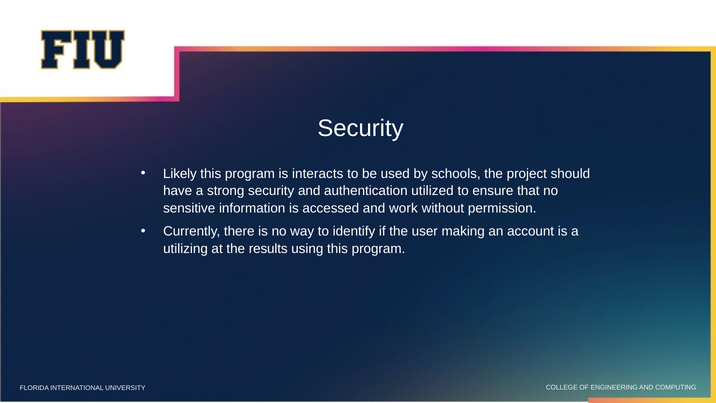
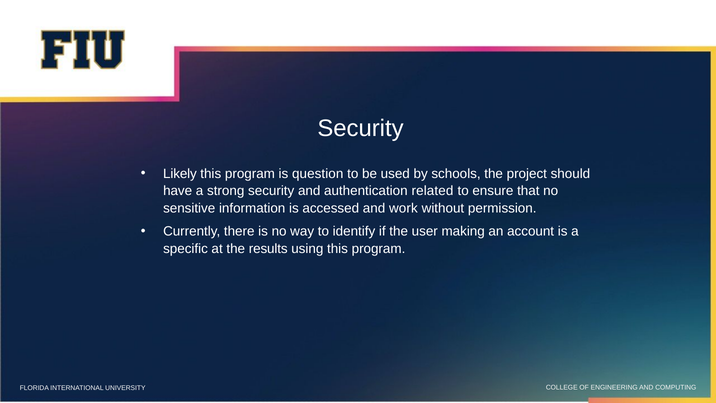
interacts: interacts -> question (318, 174)
utilized: utilized -> related (432, 191)
utilizing: utilizing -> specific (185, 248)
